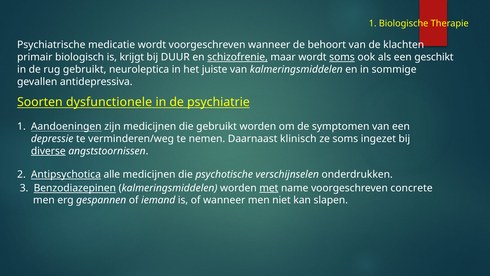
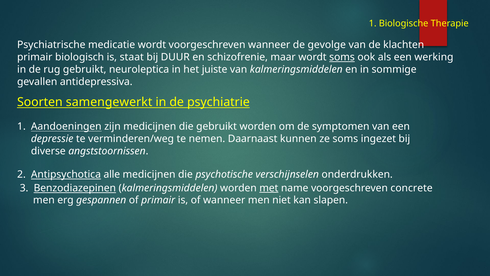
behoort: behoort -> gevolge (327, 45)
krijgt: krijgt -> staat (132, 57)
schizofrenie underline: present -> none (238, 57)
geschikt: geschikt -> werking (434, 57)
dysfunctionele: dysfunctionele -> samengewerkt (109, 102)
klinisch: klinisch -> kunnen (298, 139)
diverse underline: present -> none (48, 151)
of iemand: iemand -> primair (158, 200)
